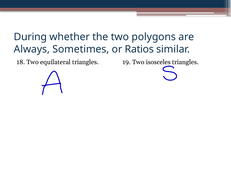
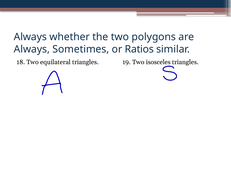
During: During -> Always (30, 37)
